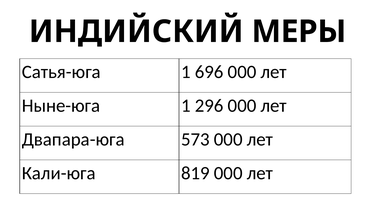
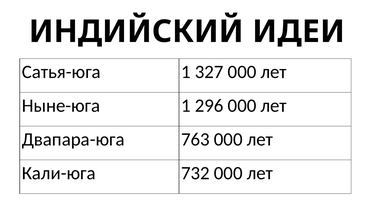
МЕРЫ: МЕРЫ -> ИДЕИ (299, 32)
696: 696 -> 327 (209, 72)
573: 573 -> 763 (195, 140)
819: 819 -> 732 (195, 173)
